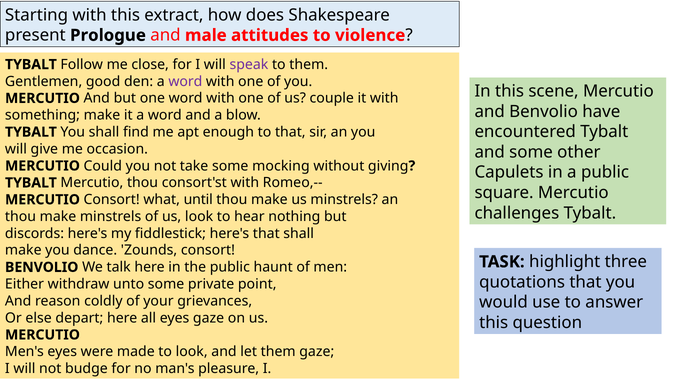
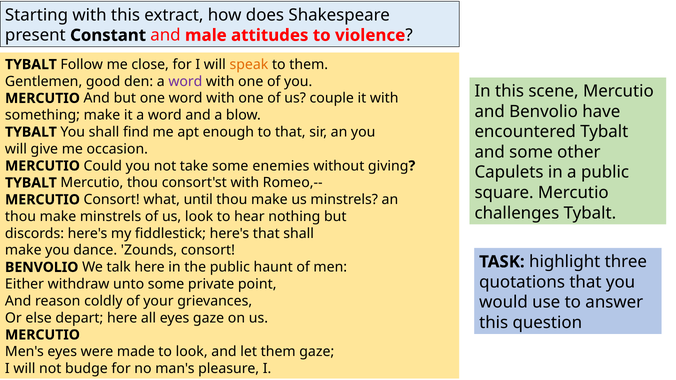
Prologue: Prologue -> Constant (108, 35)
speak colour: purple -> orange (249, 65)
mocking: mocking -> enemies (281, 166)
